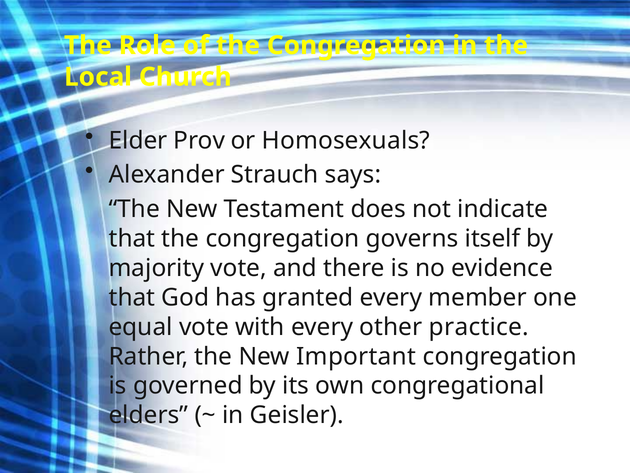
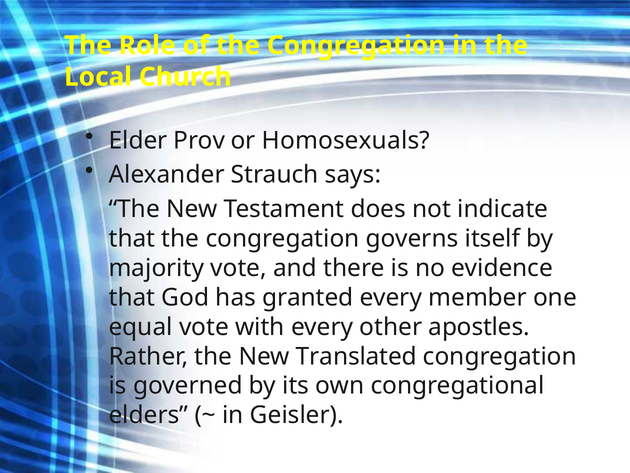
practice: practice -> apostles (479, 327)
Important: Important -> Translated (356, 356)
